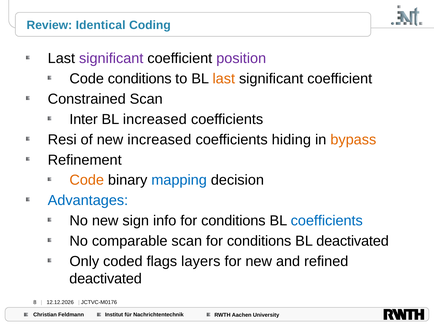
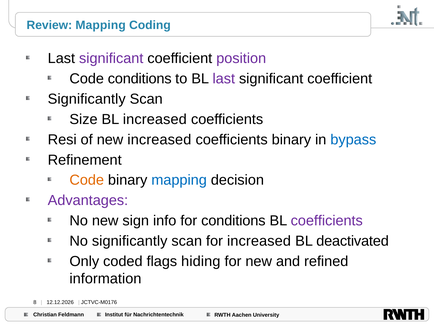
Review Identical: Identical -> Mapping (101, 25)
last colour: orange -> purple (224, 79)
Constrained: Constrained -> Significantly (87, 99)
Inter: Inter -> Size (83, 119)
coefficients hiding: hiding -> binary (291, 139)
bypass colour: orange -> blue (353, 139)
Advantages colour: blue -> purple (88, 200)
coefficients colour: blue -> purple (327, 220)
No comparable: comparable -> significantly (130, 241)
scan for conditions: conditions -> increased (259, 241)
layers: layers -> hiding (201, 261)
deactivated: deactivated -> information (105, 278)
